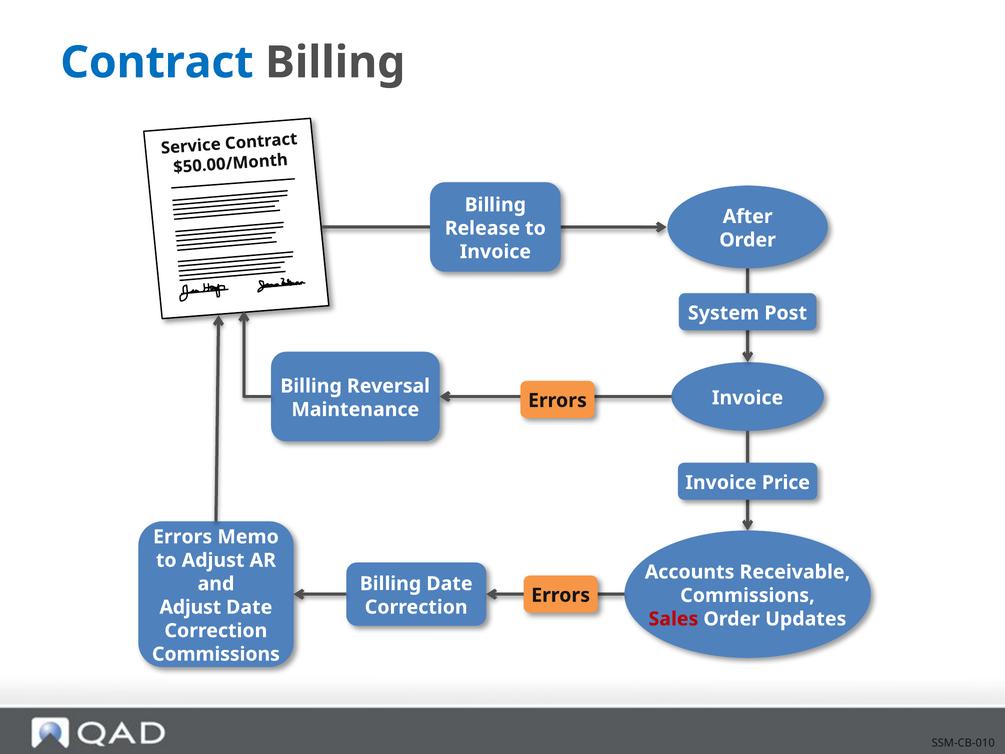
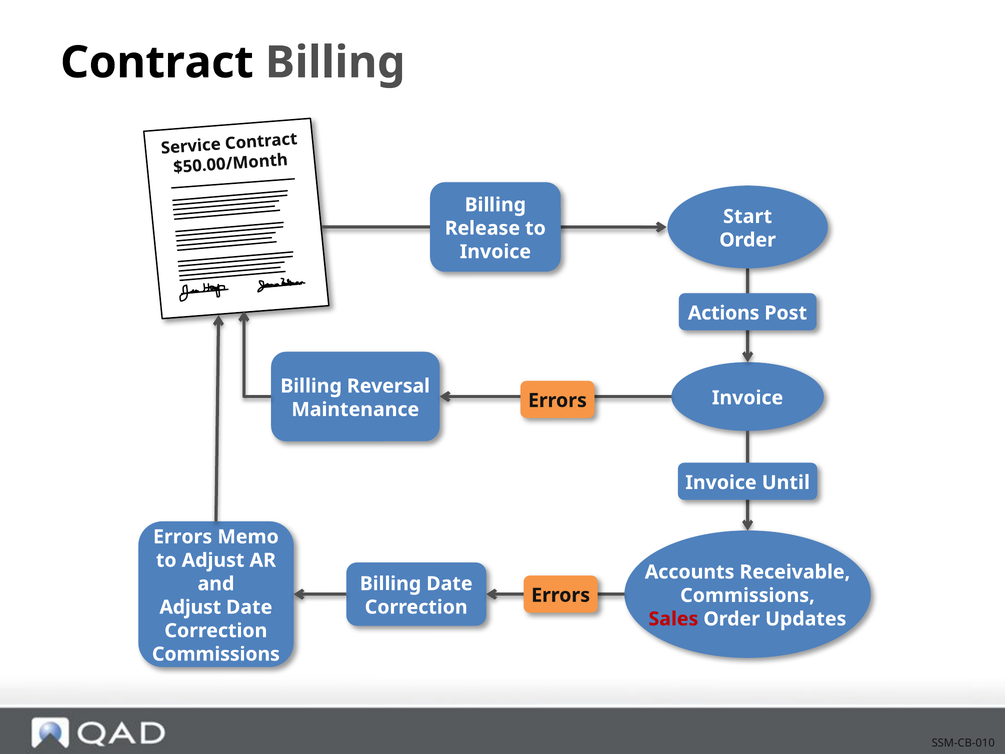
Contract colour: blue -> black (157, 63)
After: After -> Start (748, 216)
System: System -> Actions (724, 313)
Price: Price -> Until (786, 482)
